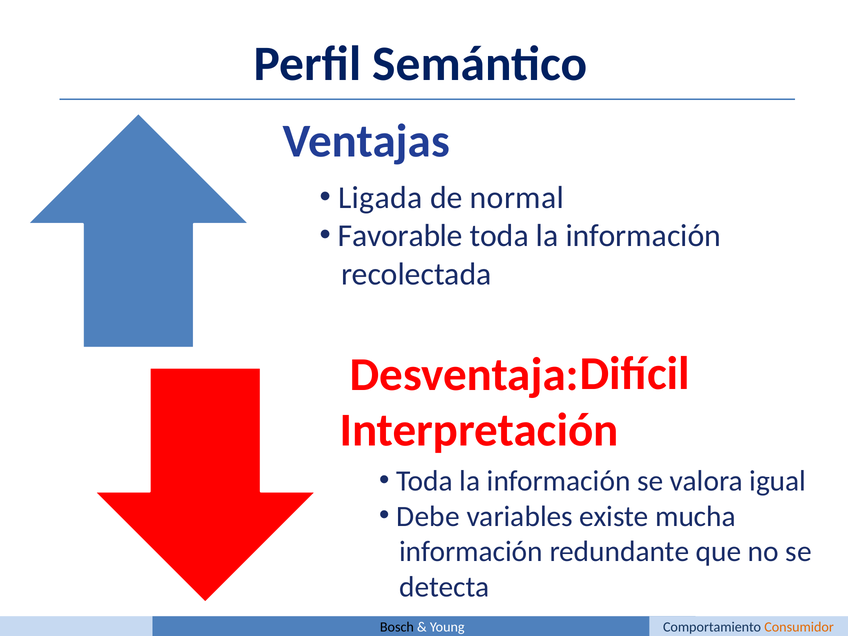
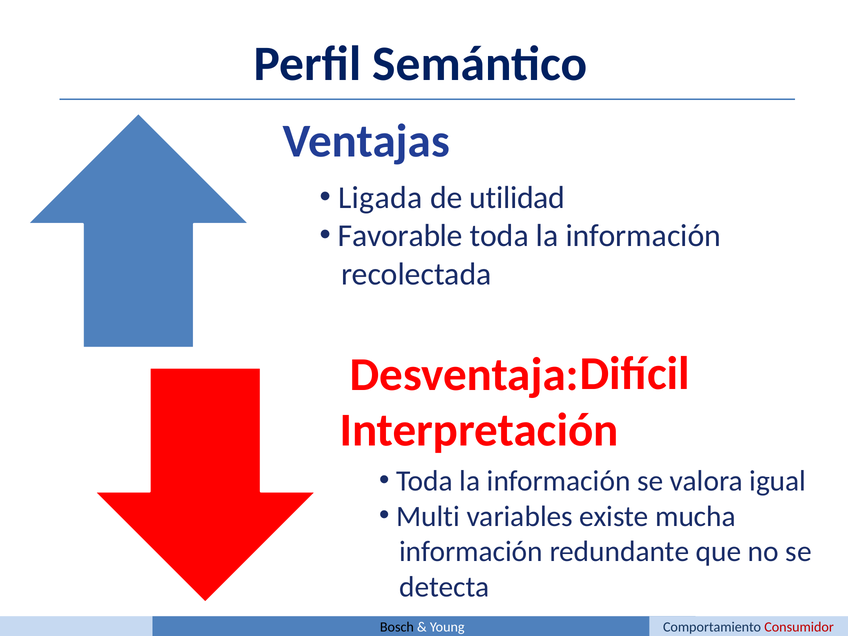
normal: normal -> utilidad (517, 198)
Debe: Debe -> Multi (428, 516)
Consumidor colour: orange -> red (799, 627)
